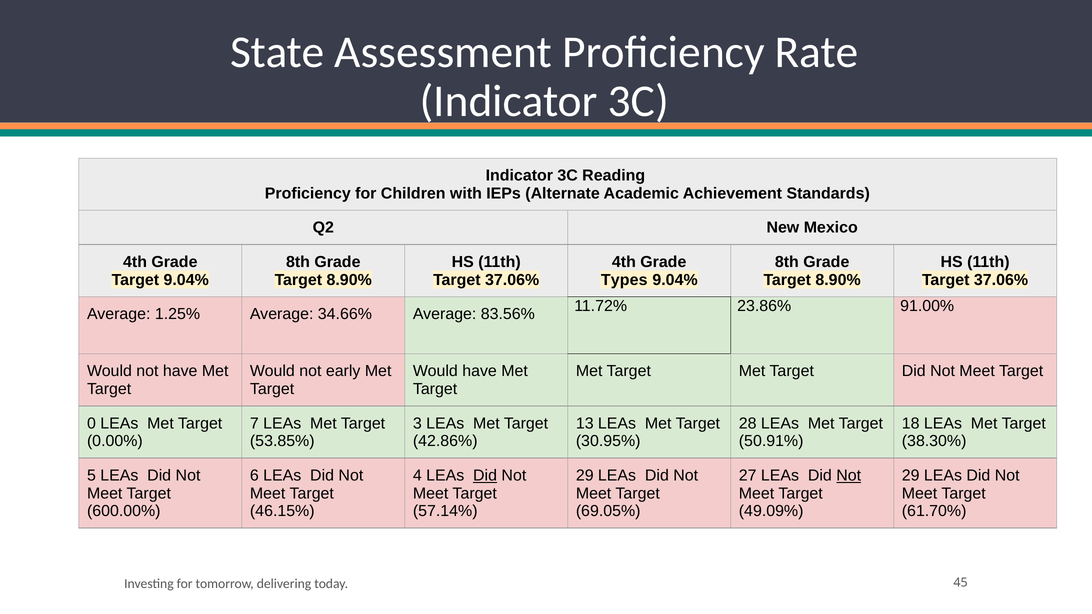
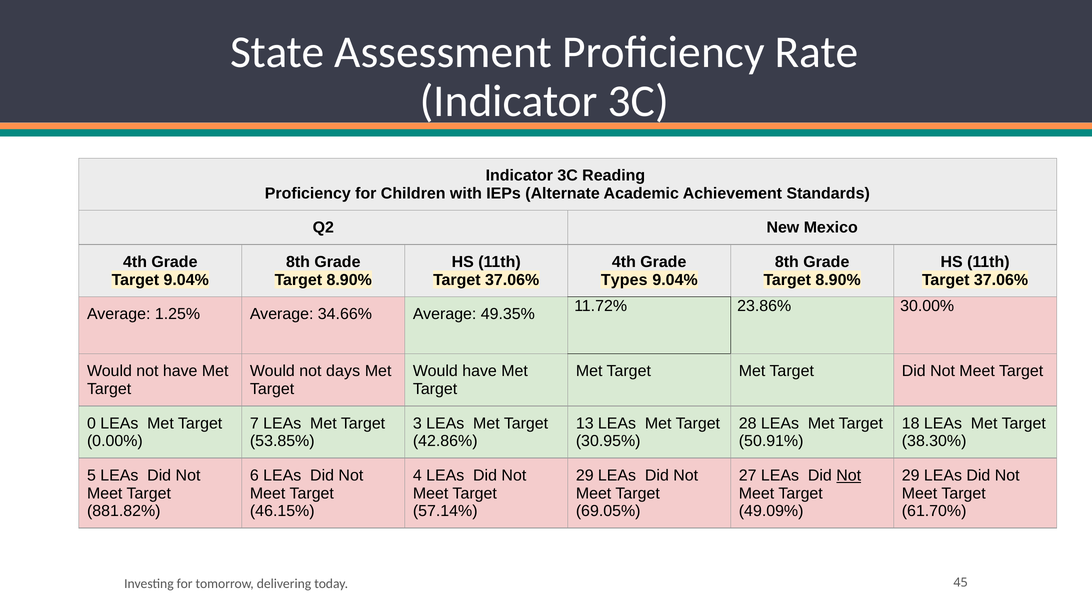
91.00%: 91.00% -> 30.00% (927, 306)
83.56%: 83.56% -> 49.35% (508, 314)
early: early -> days (343, 371)
Did underline: present -> none (485, 476)
600.00%: 600.00% -> 881.82% (124, 511)
